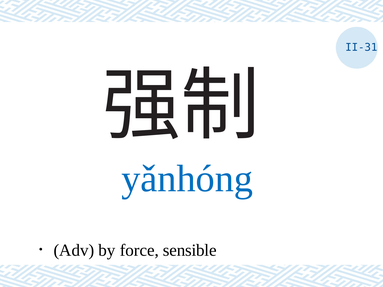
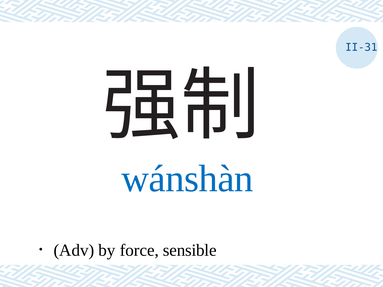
yǎnhóng: yǎnhóng -> wánshàn (187, 179)
